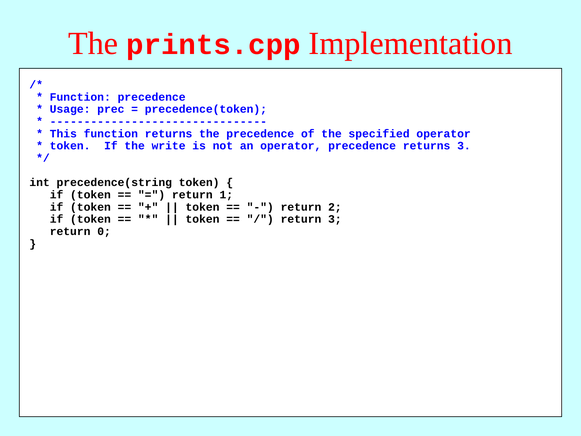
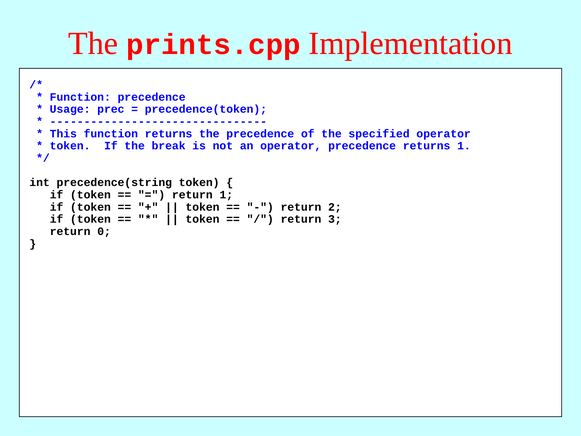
write: write -> break (169, 146)
returns 3: 3 -> 1 (464, 146)
